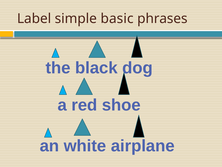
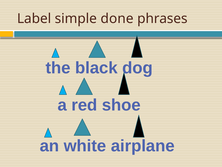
basic: basic -> done (117, 19)
